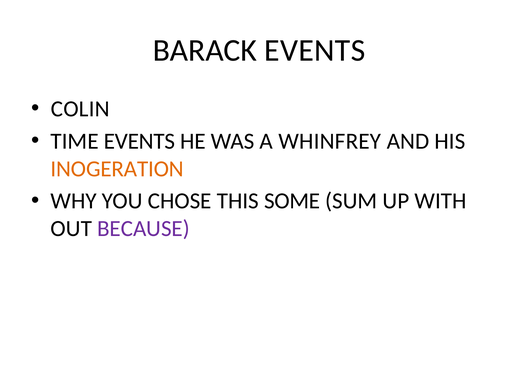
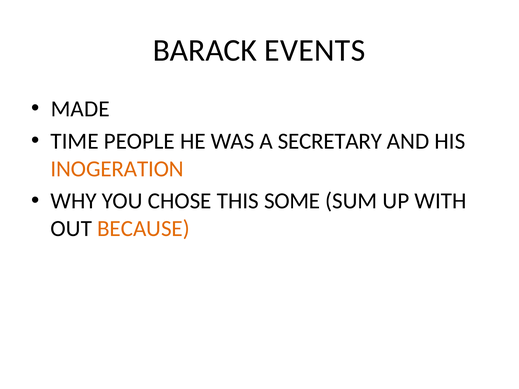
COLIN: COLIN -> MADE (80, 109)
TIME EVENTS: EVENTS -> PEOPLE (139, 141)
WHINFREY: WHINFREY -> SECRETARY (330, 141)
BECAUSE colour: purple -> orange (143, 229)
